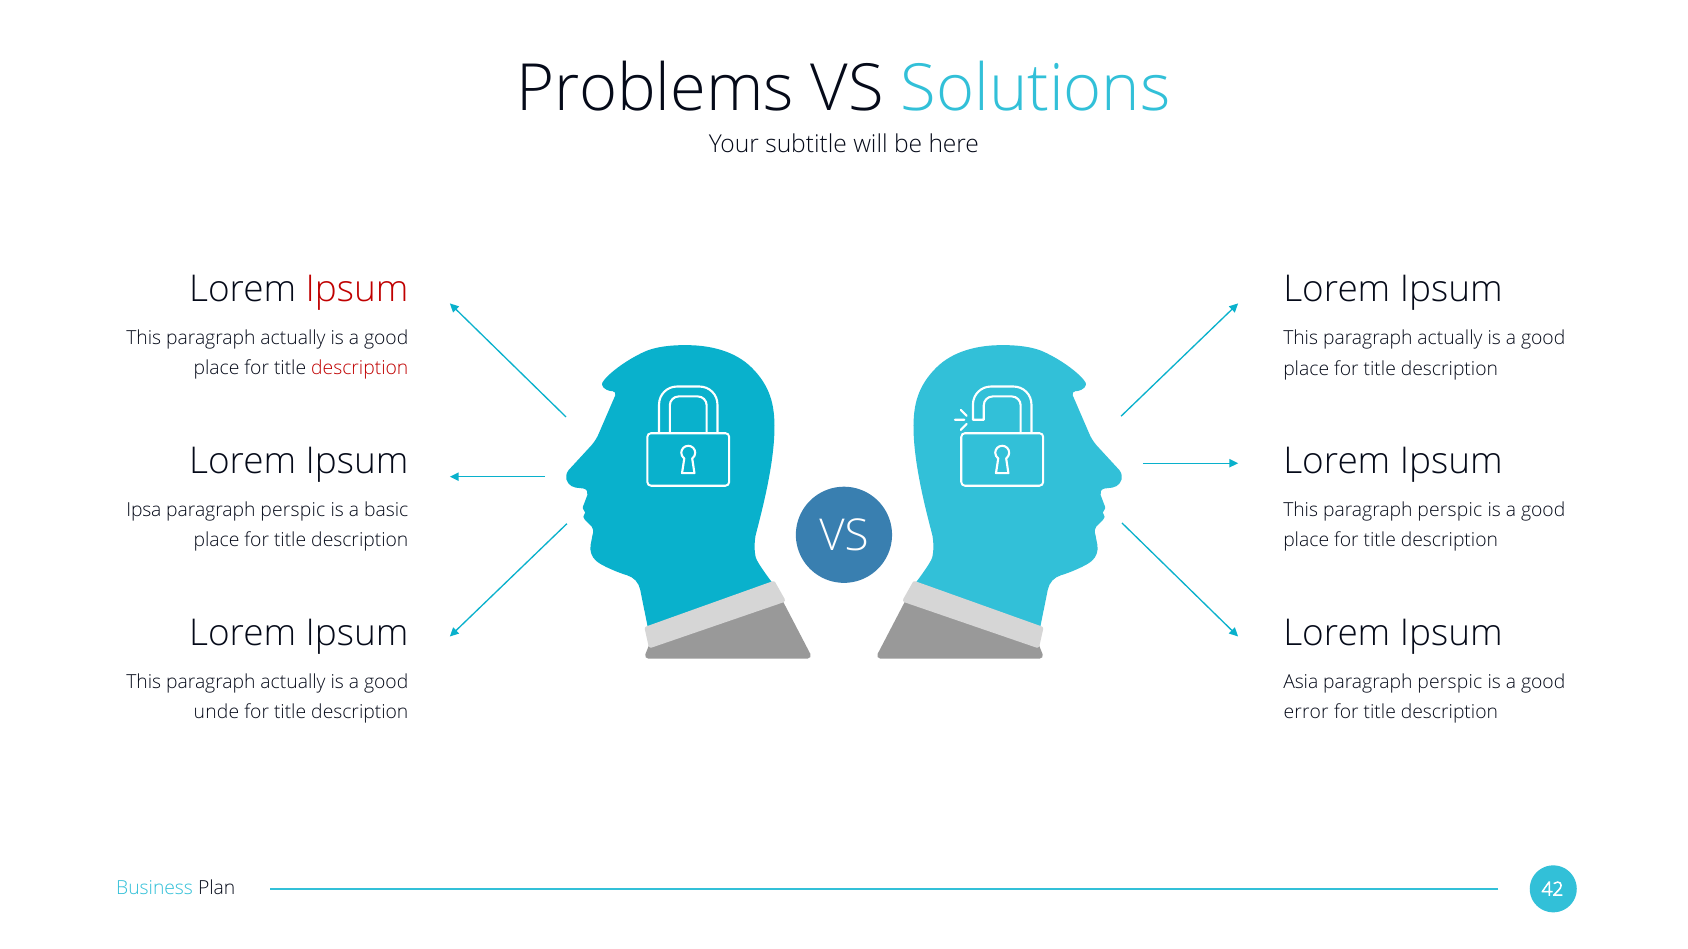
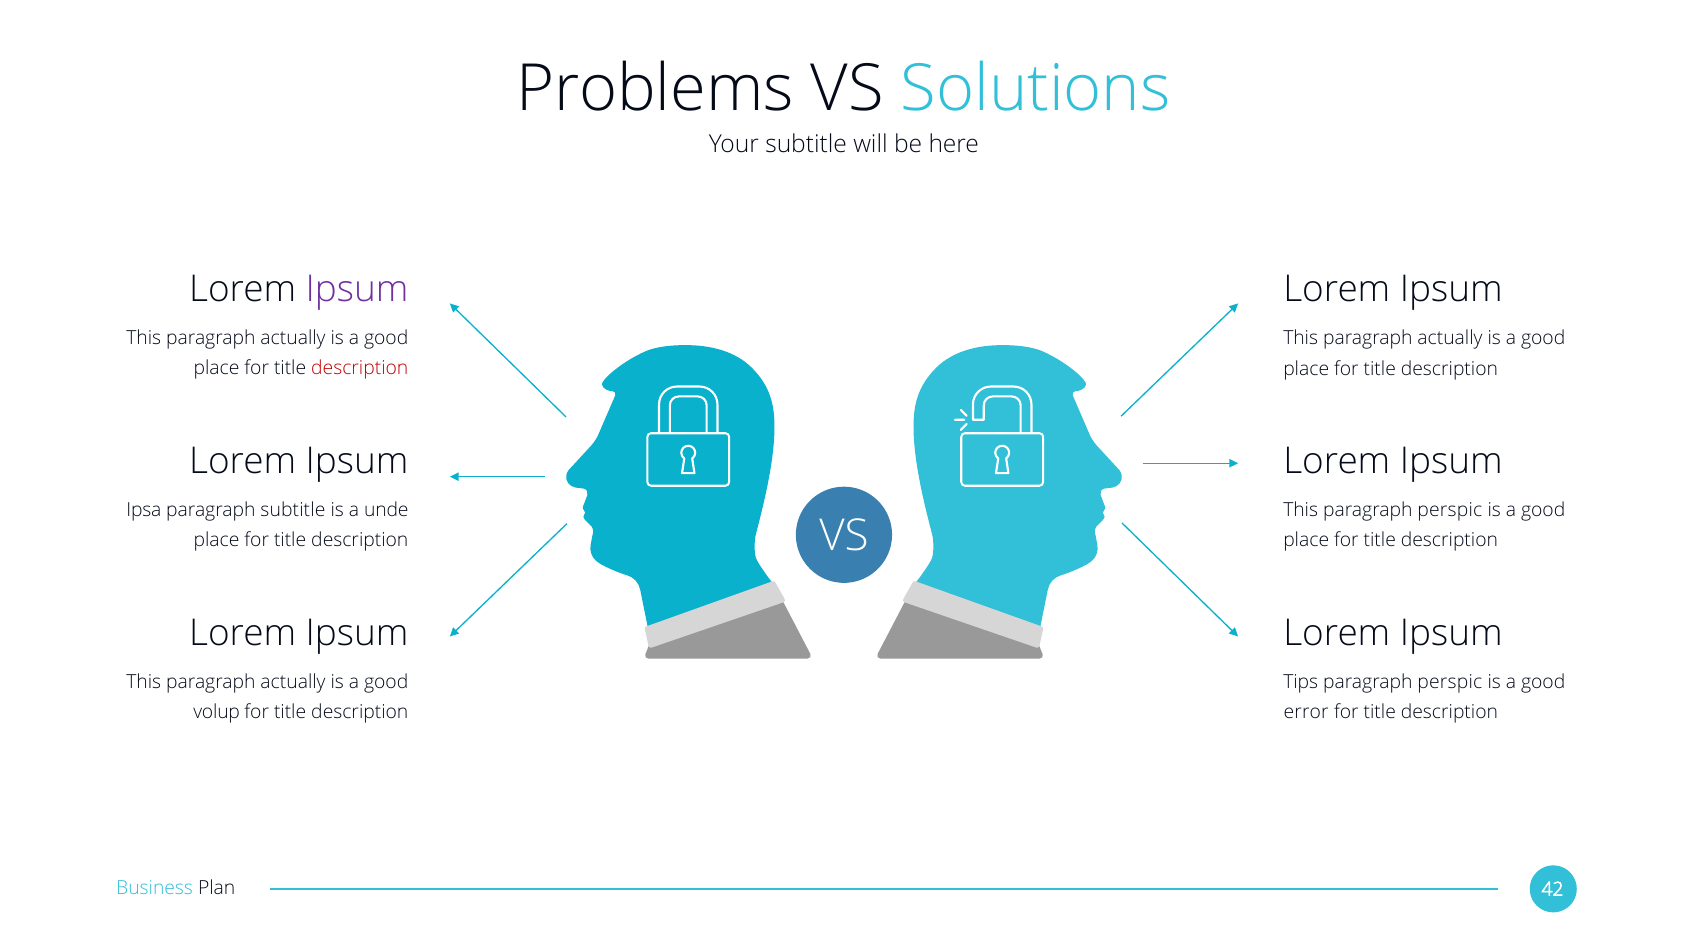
Ipsum colour: red -> purple (357, 290)
perspic: perspic -> subtitle (293, 510)
basic: basic -> unde (386, 510)
Asia: Asia -> Tips (1301, 682)
unde: unde -> volup (217, 713)
